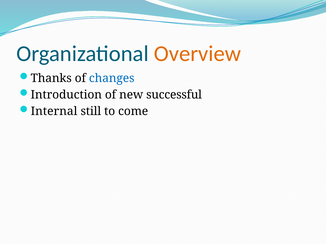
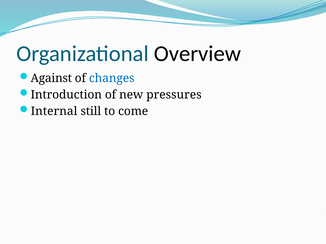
Overview colour: orange -> black (197, 54)
Thanks: Thanks -> Against (51, 78)
successful: successful -> pressures (174, 95)
